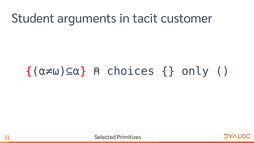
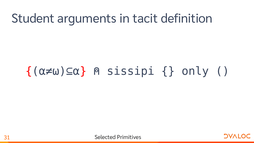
customer: customer -> definition (187, 18)
choices: choices -> sissipi (131, 71)
